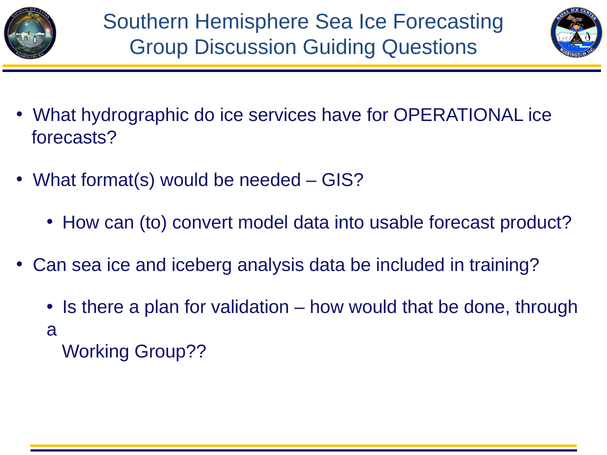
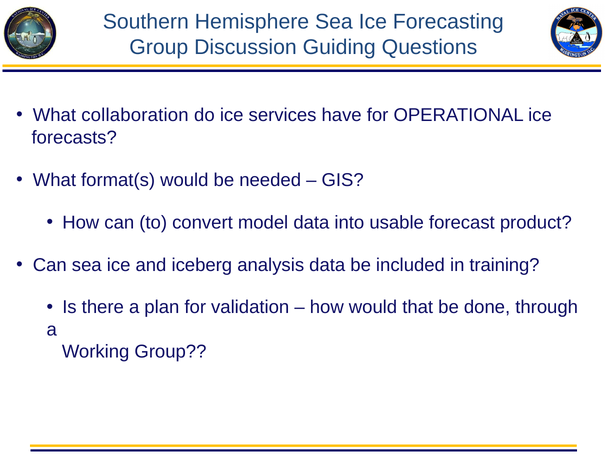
hydrographic: hydrographic -> collaboration (135, 115)
